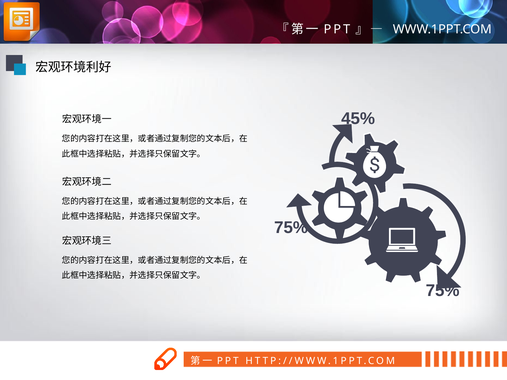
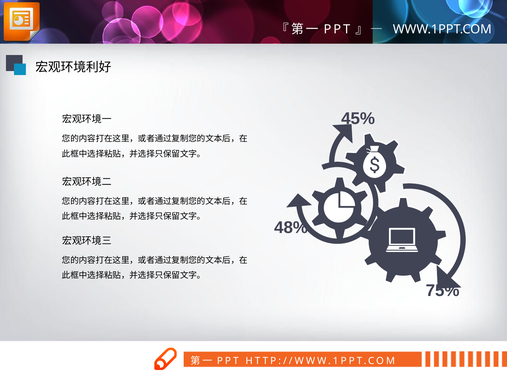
75%: 75% -> 48% (291, 228)
